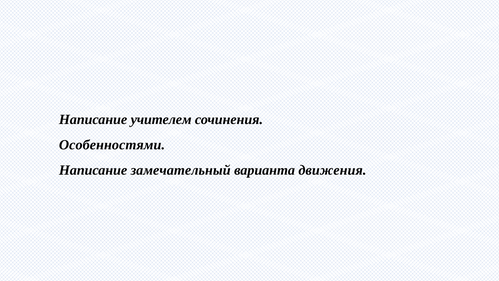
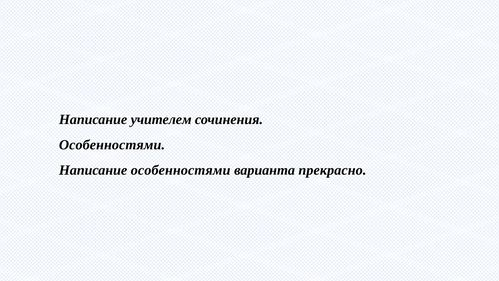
Написание замечательный: замечательный -> особенностями (181, 170)
движения: движения -> прекрасно (332, 170)
